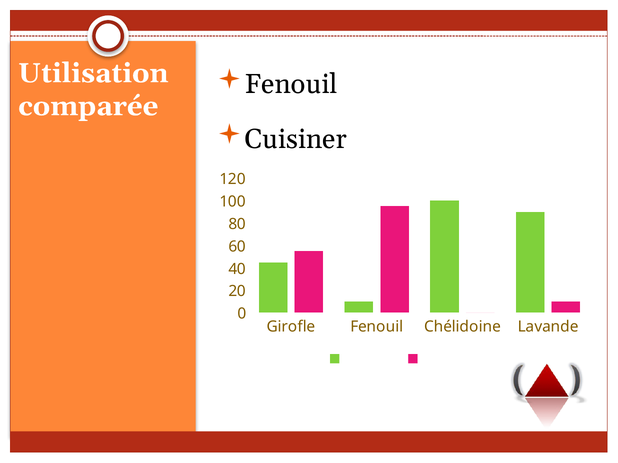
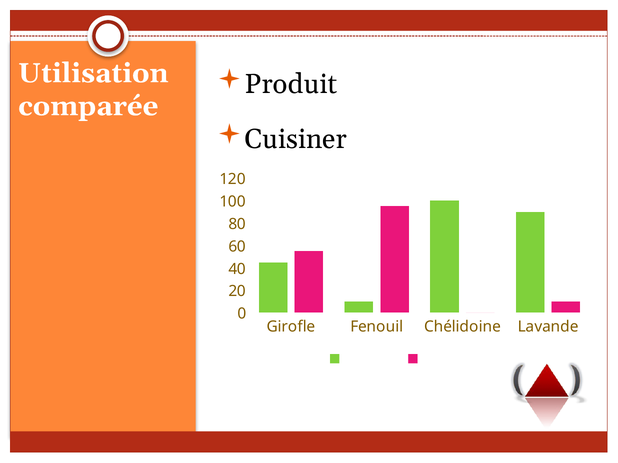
Fenouil: Fenouil -> Produit (291, 84)
